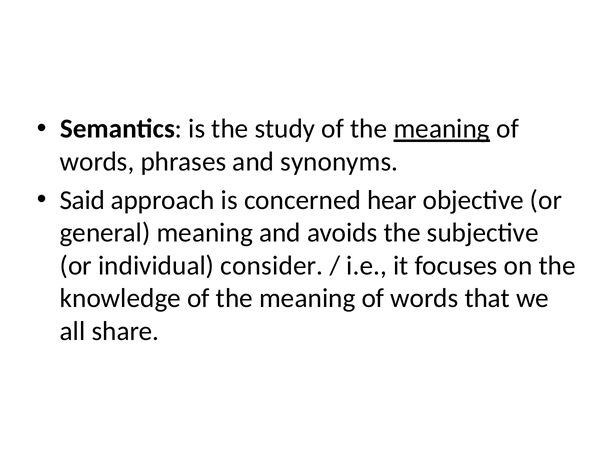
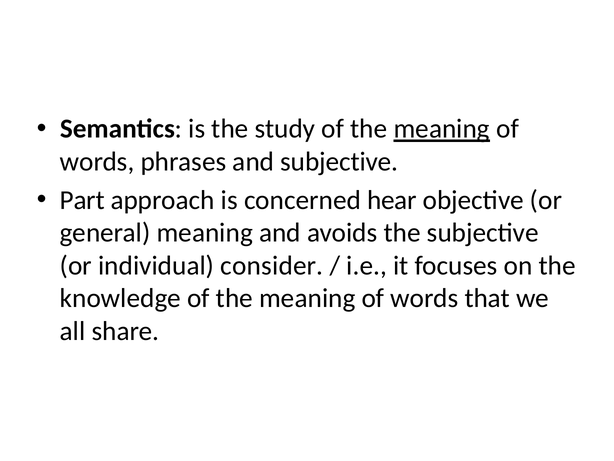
and synonyms: synonyms -> subjective (339, 162)
Said: Said -> Part (82, 200)
